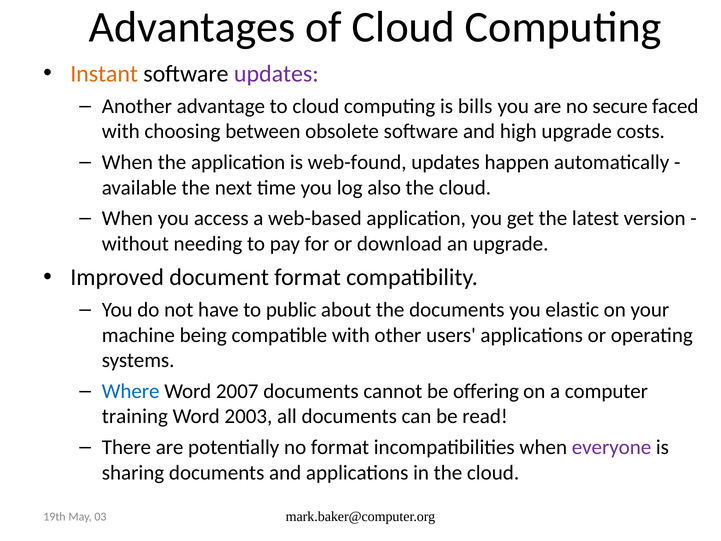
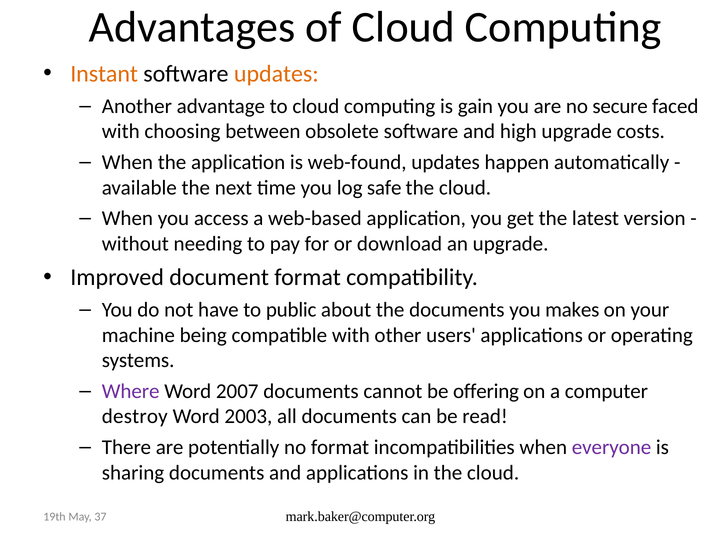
updates colour: purple -> orange (276, 74)
bills: bills -> gain (475, 106)
also: also -> safe (384, 188)
elastic: elastic -> makes (572, 310)
Where colour: blue -> purple (131, 391)
training: training -> destroy (135, 416)
03: 03 -> 37 (101, 516)
